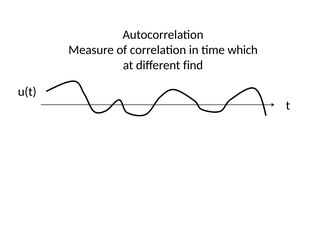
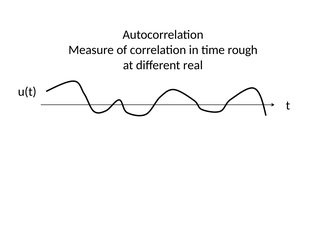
which: which -> rough (243, 50)
find: find -> real (193, 65)
